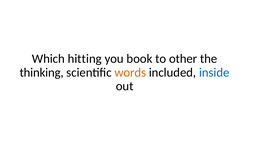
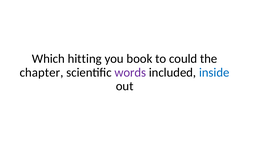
other: other -> could (183, 59)
thinking: thinking -> chapter (42, 72)
words colour: orange -> purple (130, 72)
